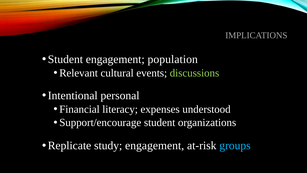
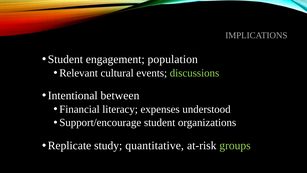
personal: personal -> between (120, 95)
study engagement: engagement -> quantitative (155, 145)
groups colour: light blue -> light green (235, 145)
